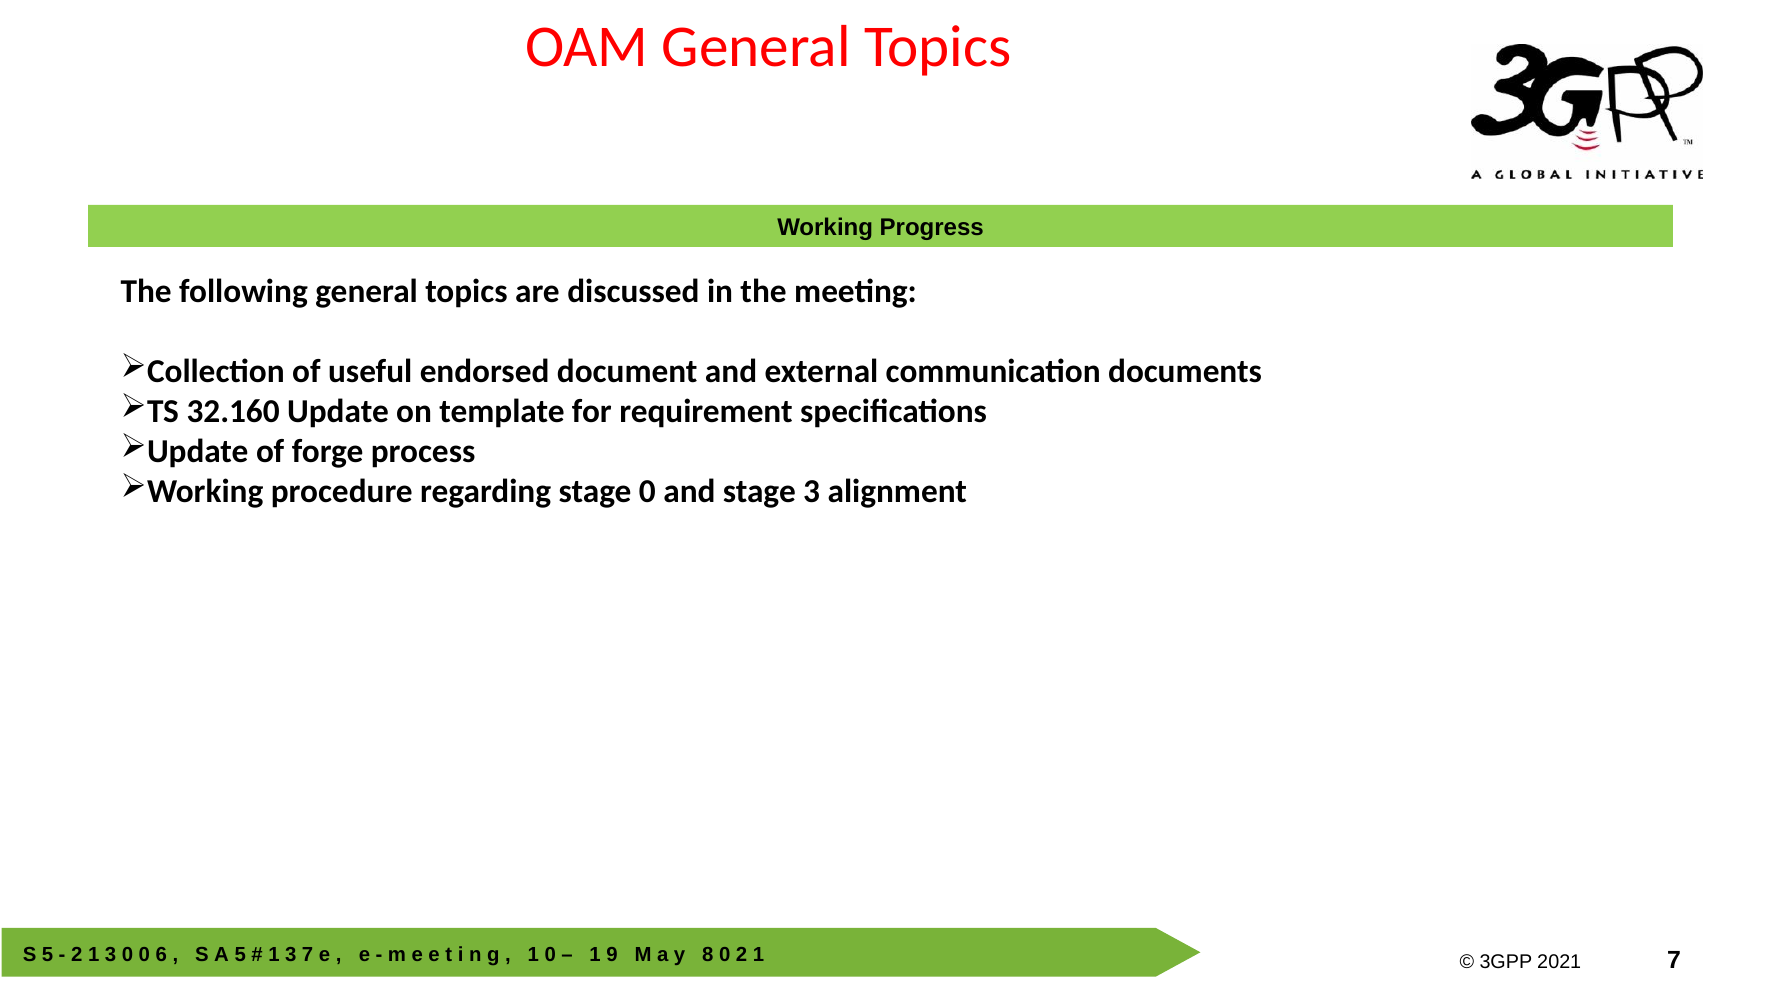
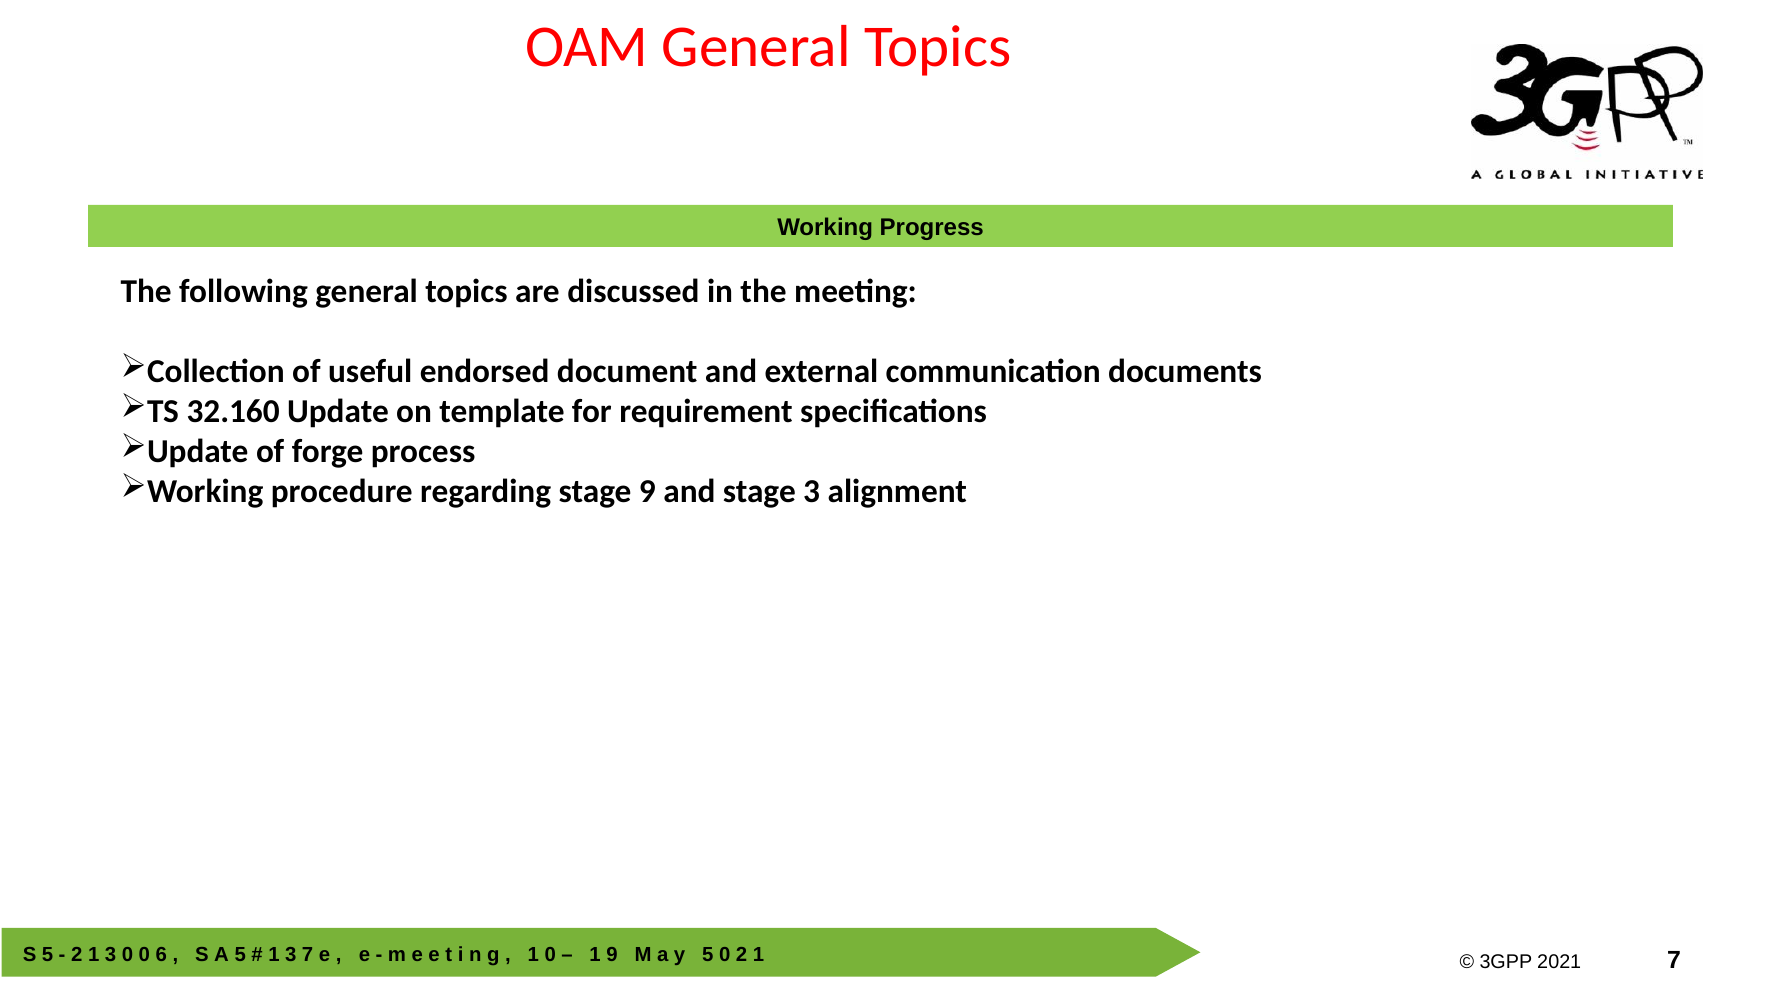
stage 0: 0 -> 9 (647, 491)
8: 8 -> 5 (708, 954)
